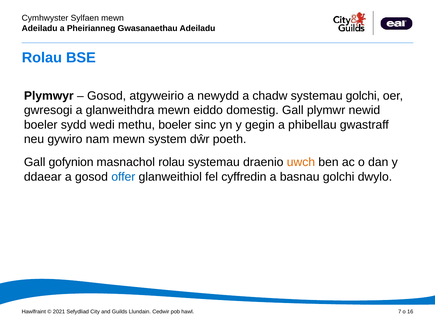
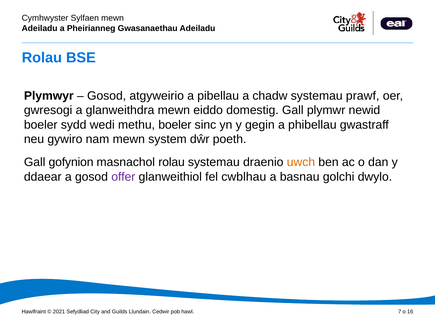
newydd: newydd -> pibellau (218, 96)
systemau golchi: golchi -> prawf (363, 96)
offer colour: blue -> purple (123, 177)
cyffredin: cyffredin -> cwblhau (244, 177)
